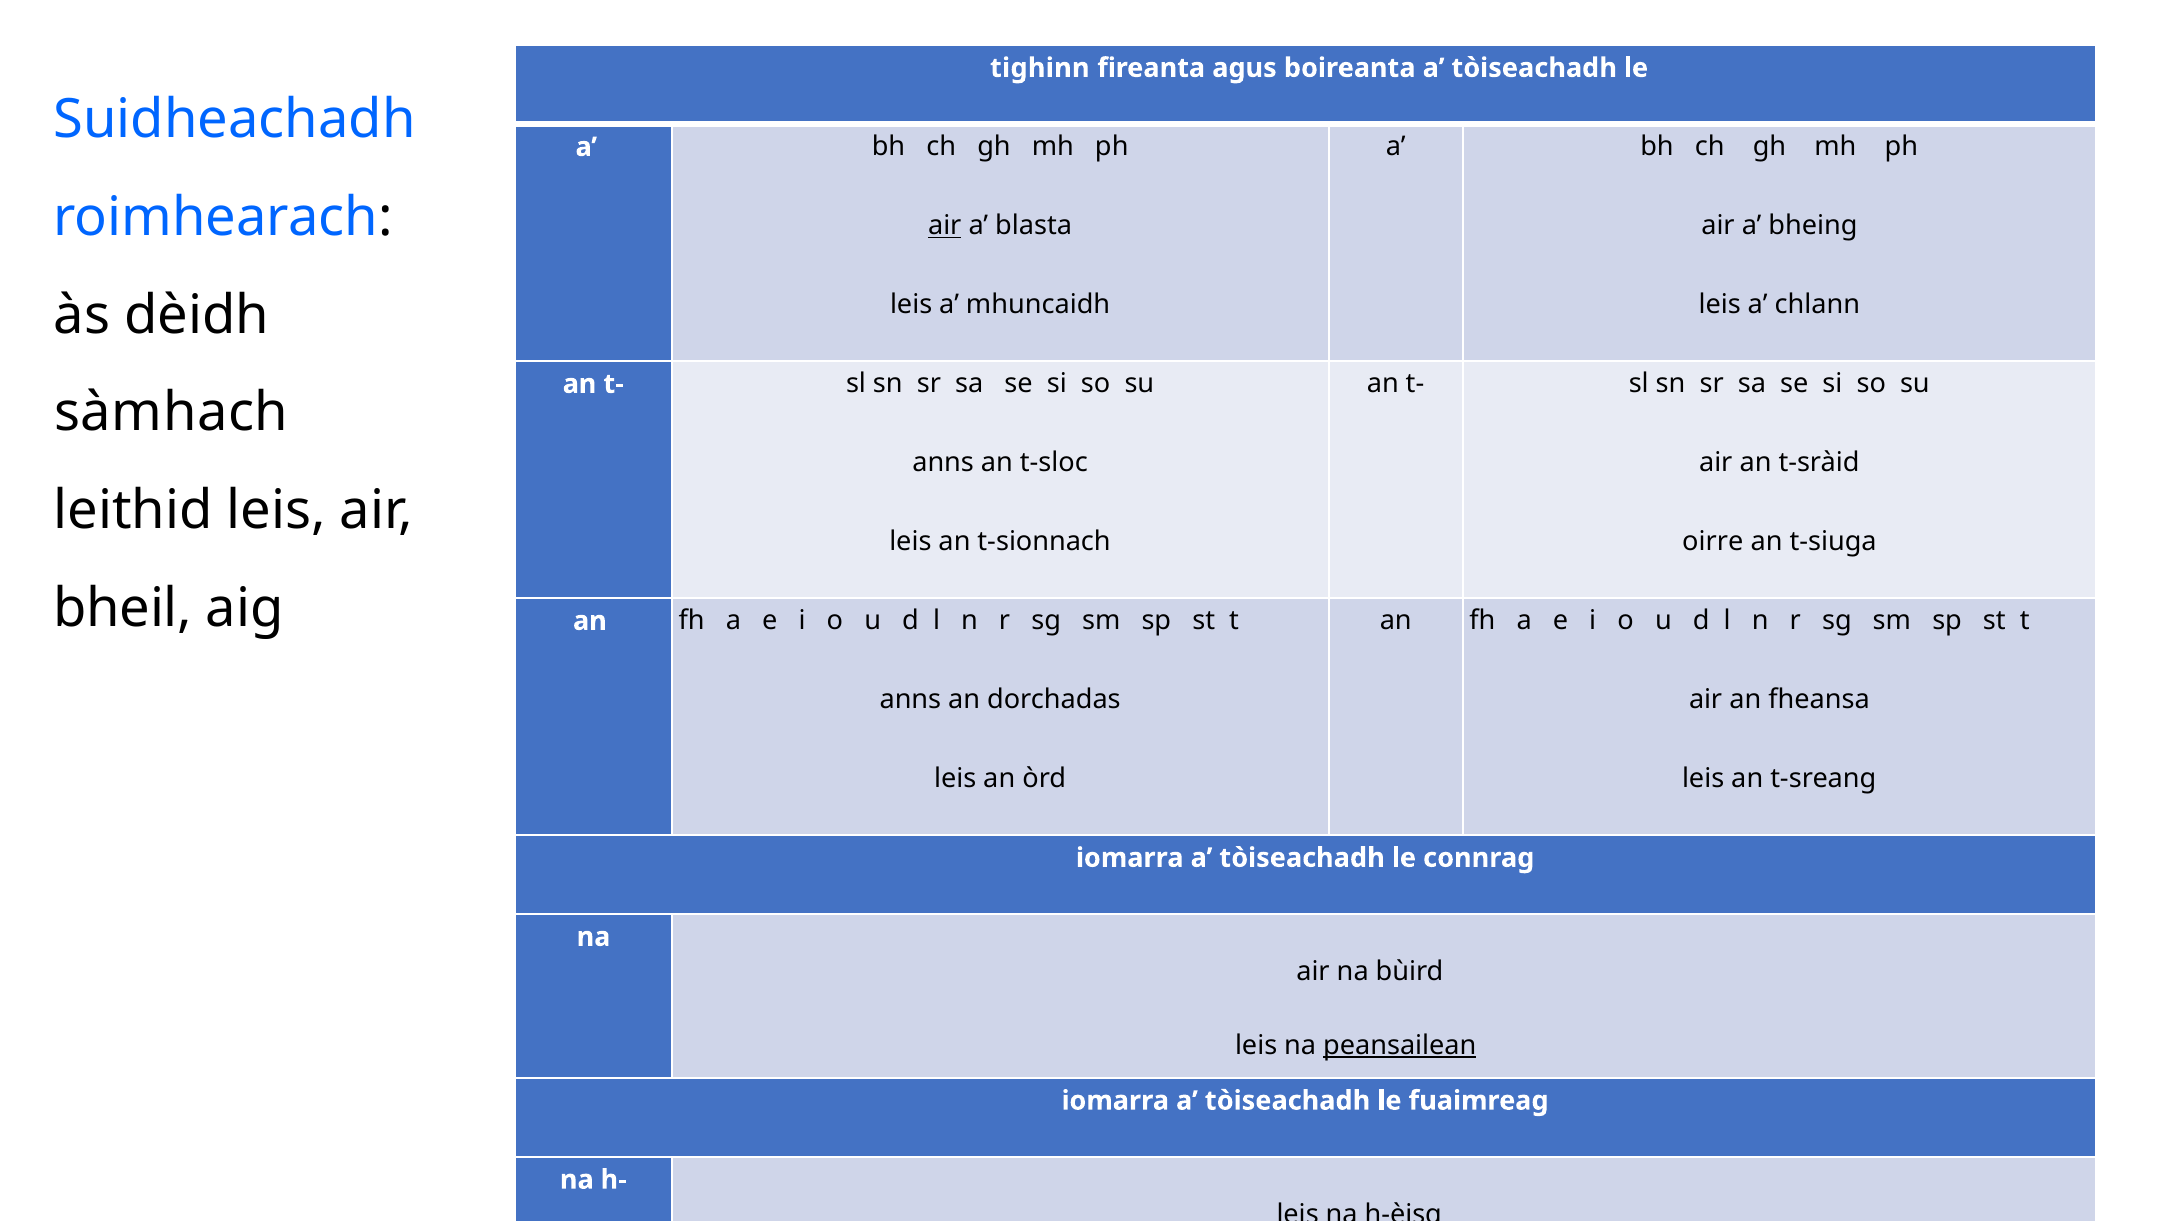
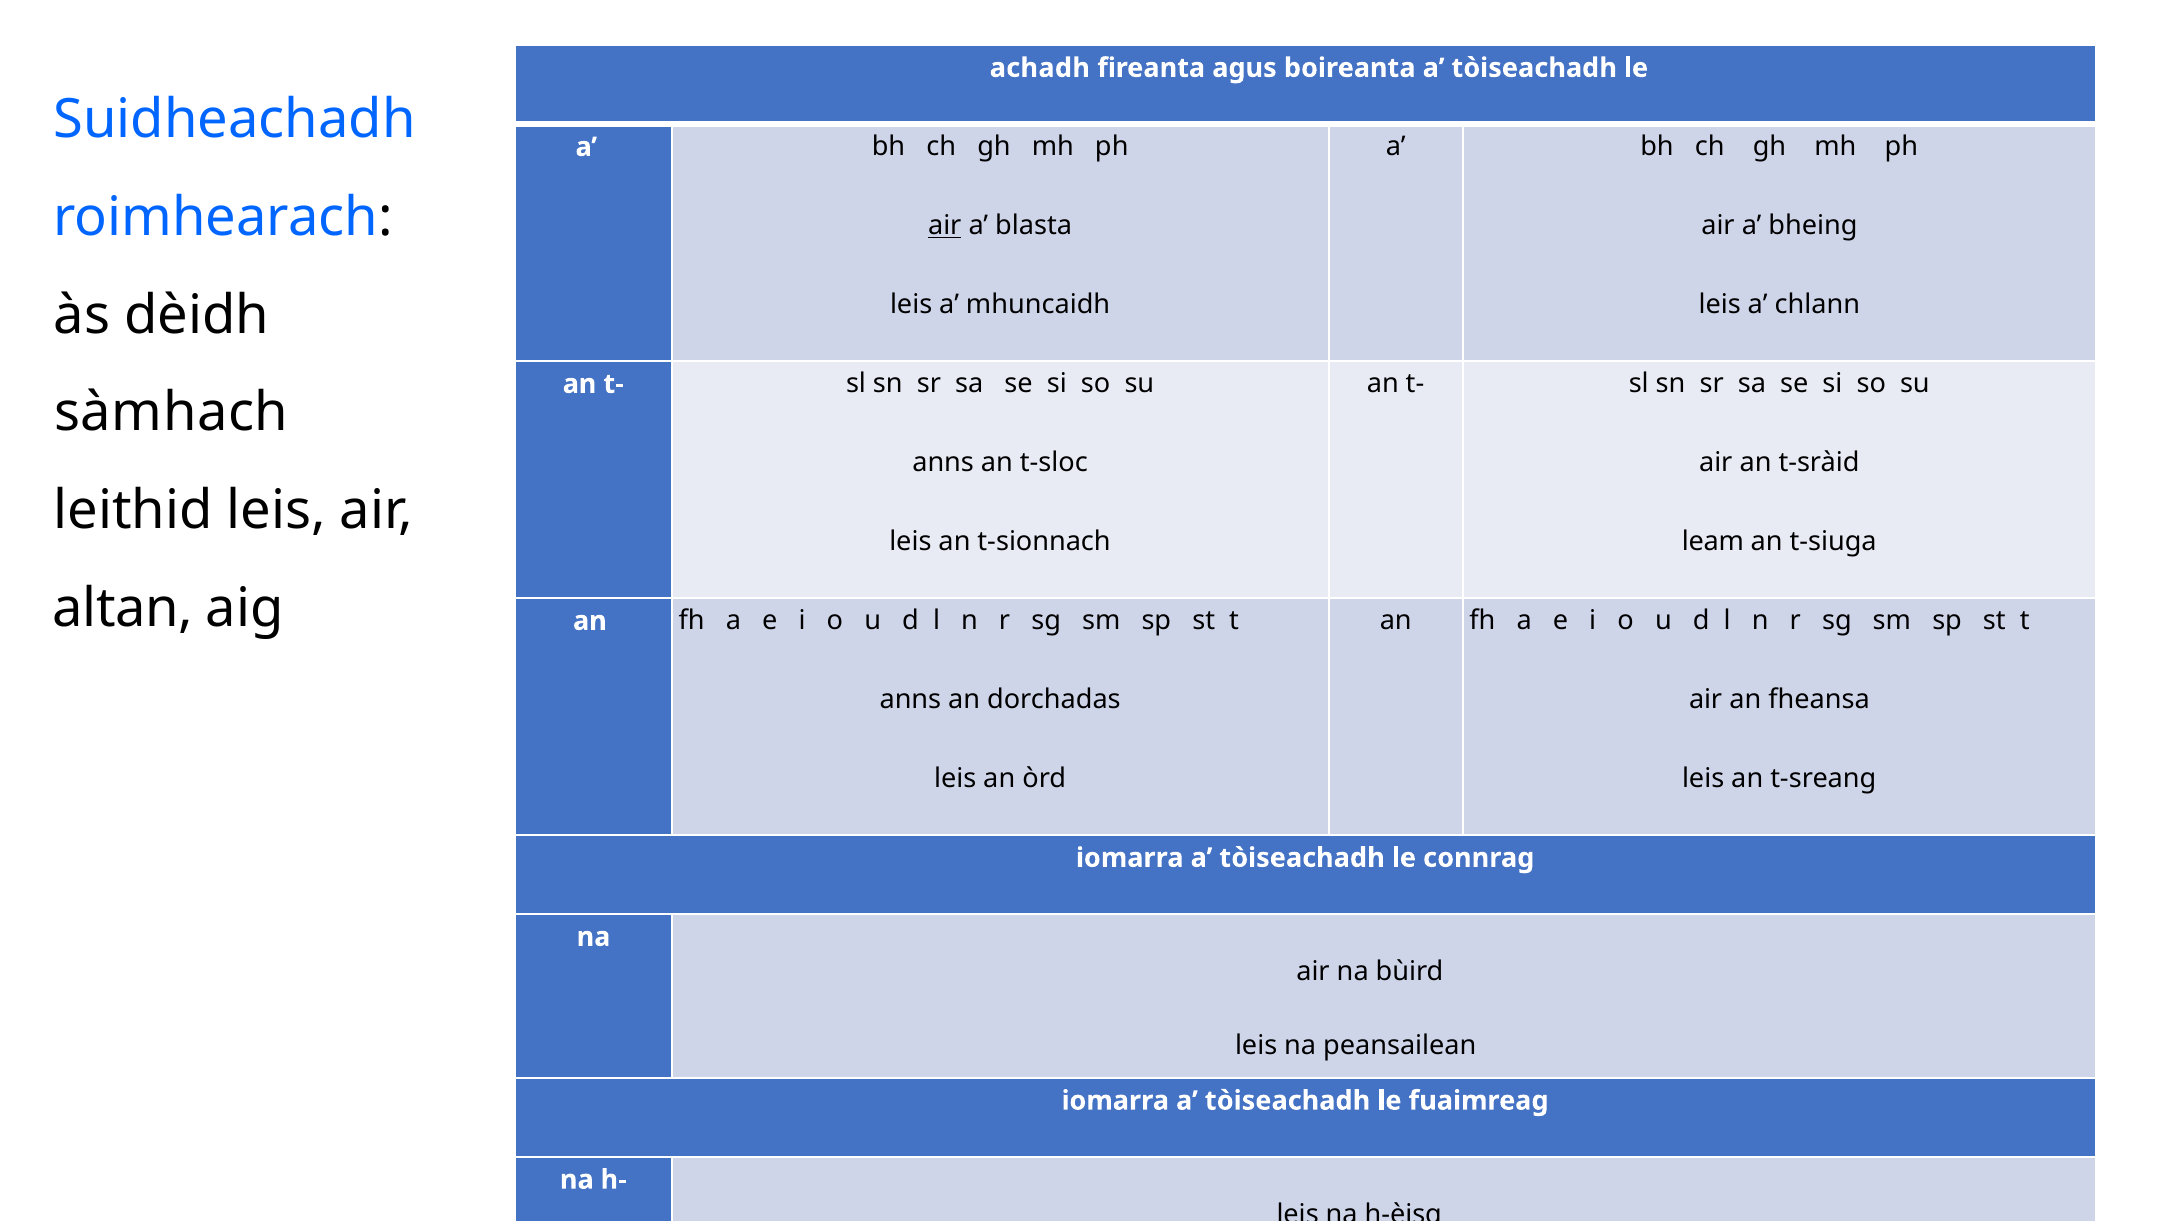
tighinn: tighinn -> achadh (1040, 68)
oirre: oirre -> leam (1713, 542)
bheil: bheil -> altan (123, 608)
peansailean underline: present -> none (1400, 1045)
